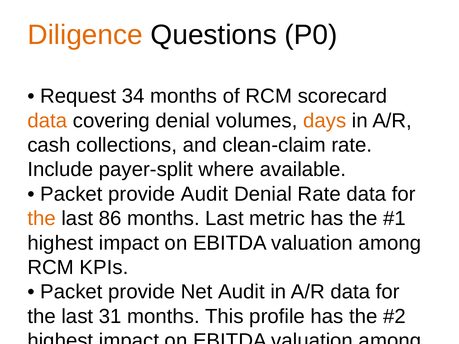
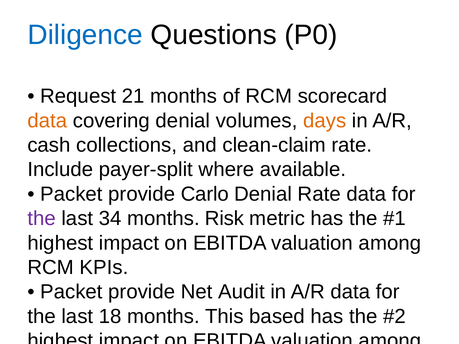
Diligence colour: orange -> blue (85, 35)
34: 34 -> 21 (133, 96)
provide Audit: Audit -> Carlo (205, 194)
the colour: orange -> purple (42, 219)
86: 86 -> 34 (110, 219)
months Last: Last -> Risk (225, 219)
31: 31 -> 18 (110, 317)
profile: profile -> based (277, 317)
